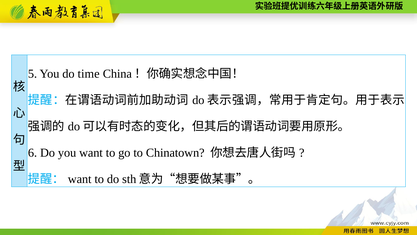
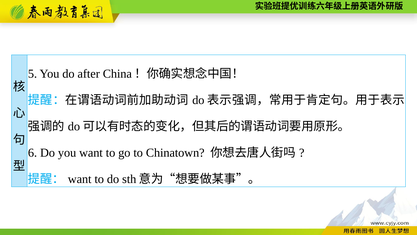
time: time -> after (89, 74)
